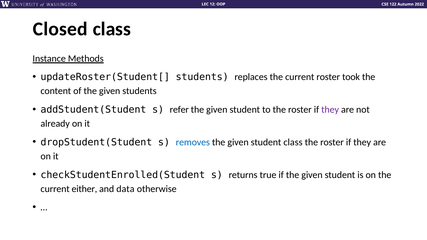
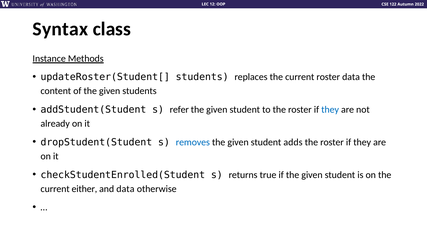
Closed: Closed -> Syntax (60, 29)
roster took: took -> data (351, 77)
they colour: purple -> blue (330, 110)
student class: class -> adds (293, 142)
